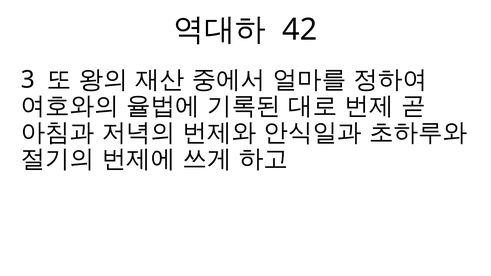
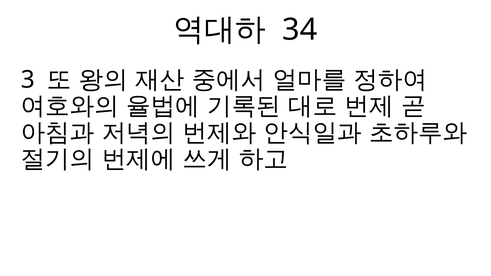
42: 42 -> 34 (300, 30)
